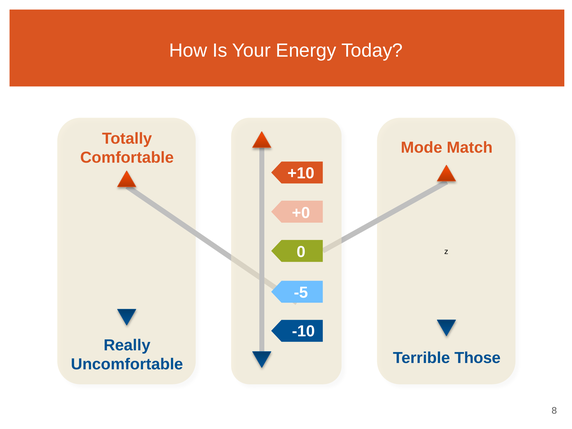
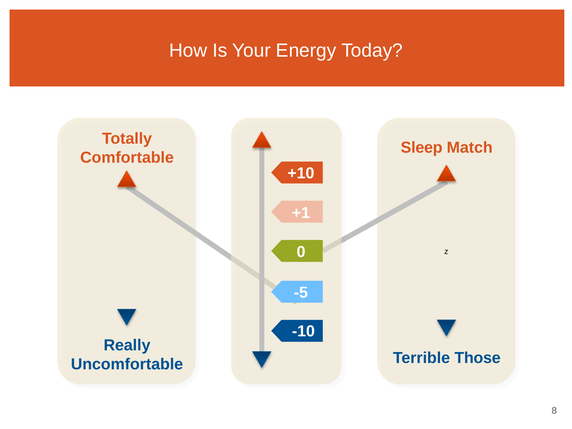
Mode: Mode -> Sleep (422, 148)
+0: +0 -> +1 (301, 213)
